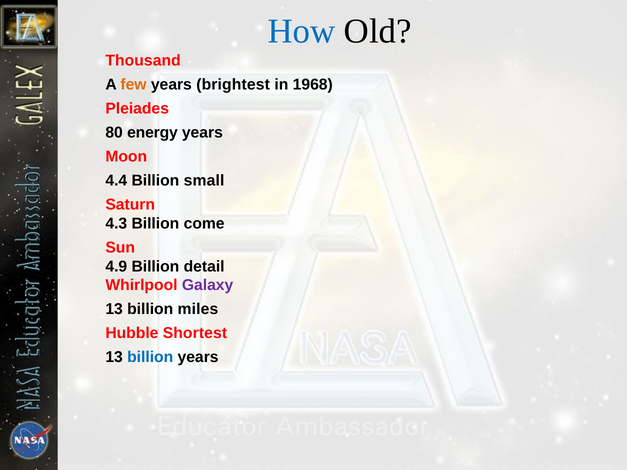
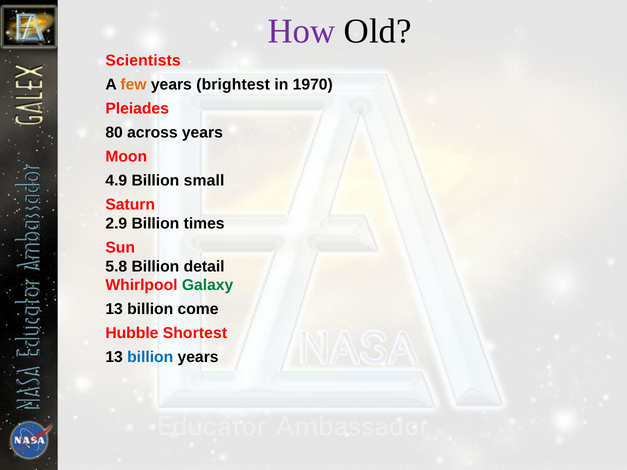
How colour: blue -> purple (301, 31)
Thousand: Thousand -> Scientists (143, 61)
1968: 1968 -> 1970 (313, 85)
energy: energy -> across (152, 133)
4.4: 4.4 -> 4.9 (116, 181)
4.3: 4.3 -> 2.9 (116, 224)
come: come -> times (204, 224)
4.9: 4.9 -> 5.8 (116, 267)
Galaxy colour: purple -> green (208, 285)
miles: miles -> come (198, 309)
